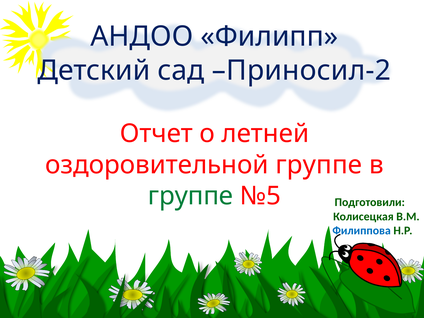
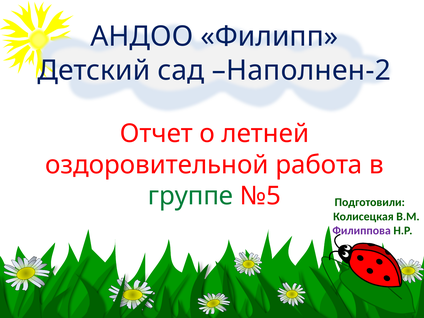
Приносил-2: Приносил-2 -> Наполнен-2 (301, 70)
оздоровительной группе: группе -> работа (319, 165)
Филиппова colour: blue -> purple (362, 231)
